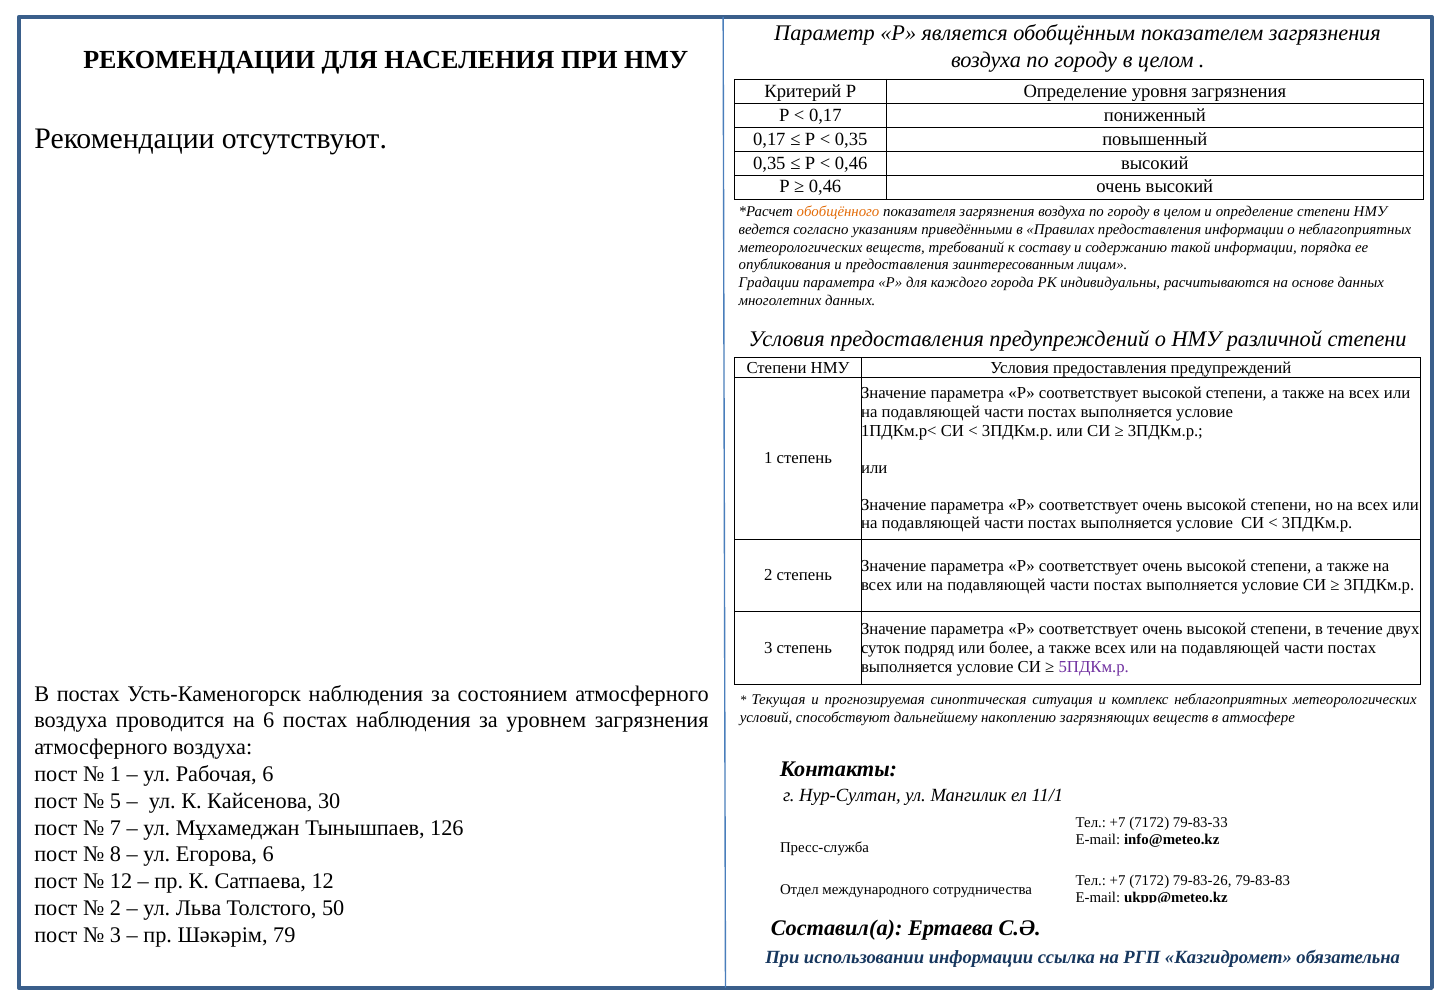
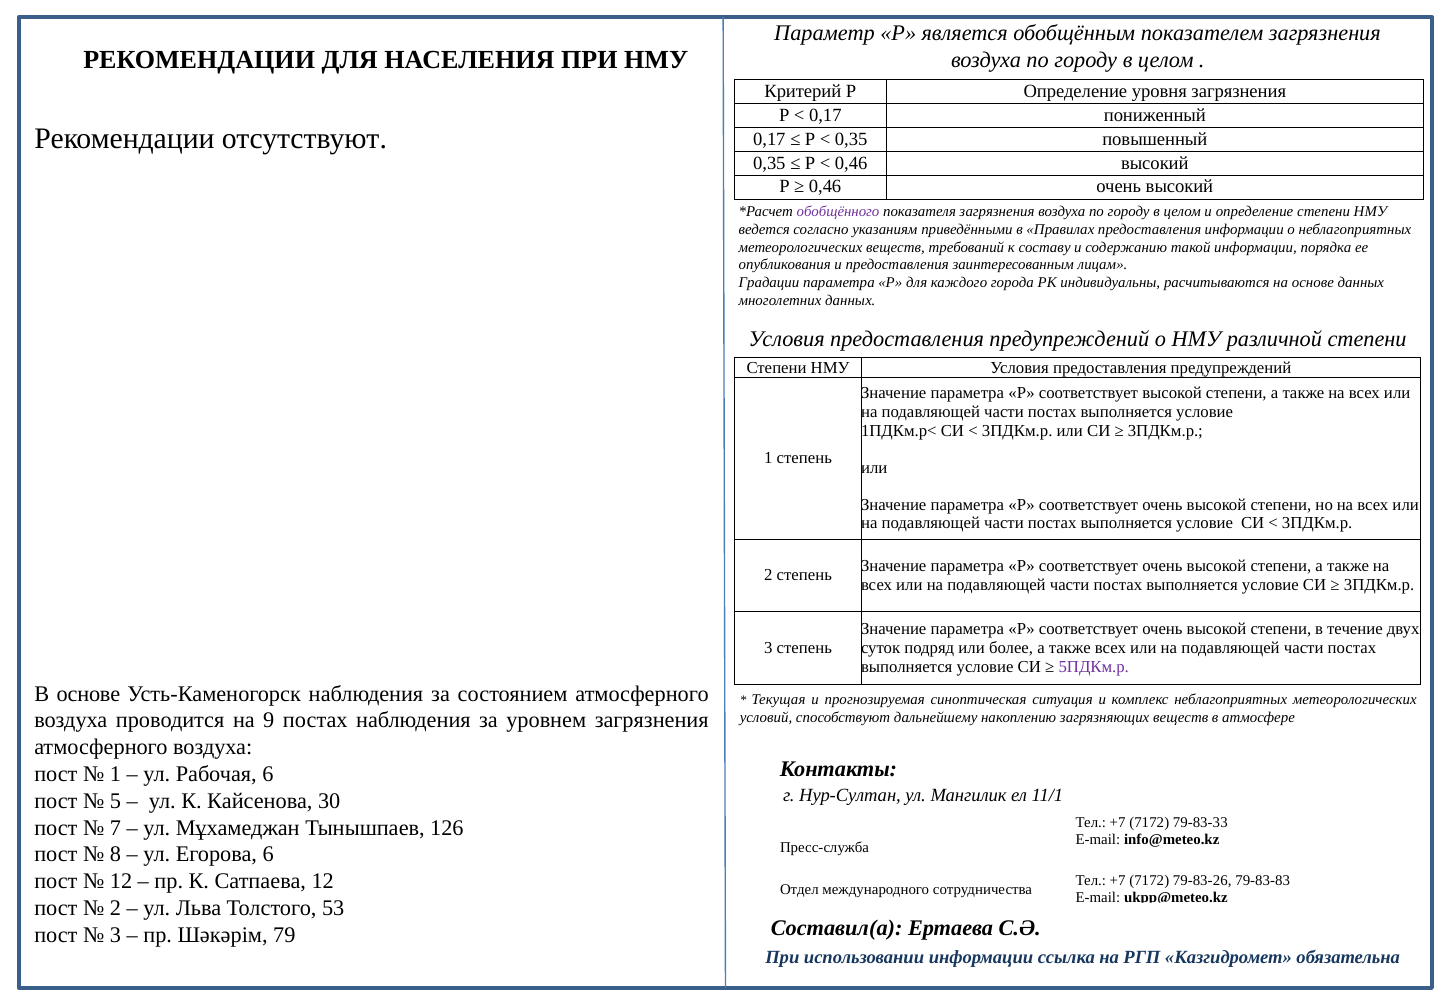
обобщённого colour: orange -> purple (838, 211)
В постах: постах -> основе (88, 693)
на 6: 6 -> 9 (269, 720)
50: 50 -> 53 (333, 908)
